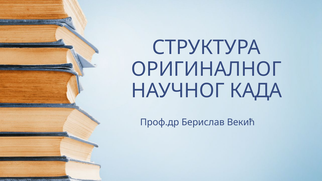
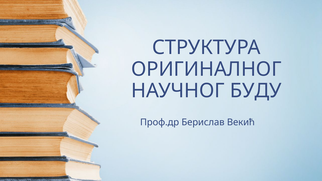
КАДА: КАДА -> БУДУ (256, 91)
